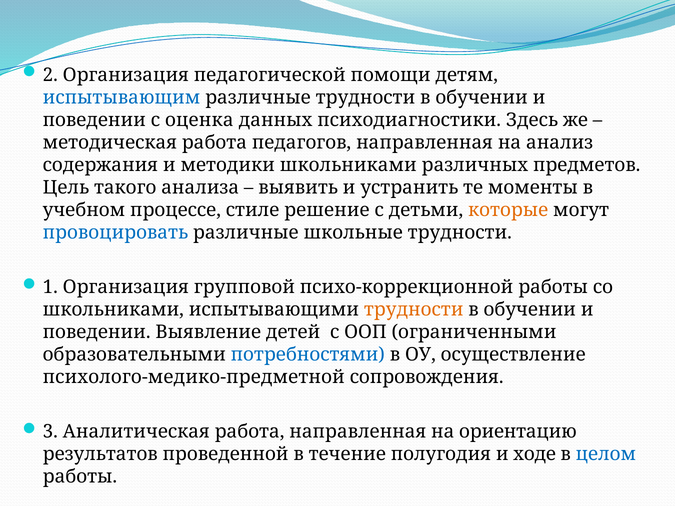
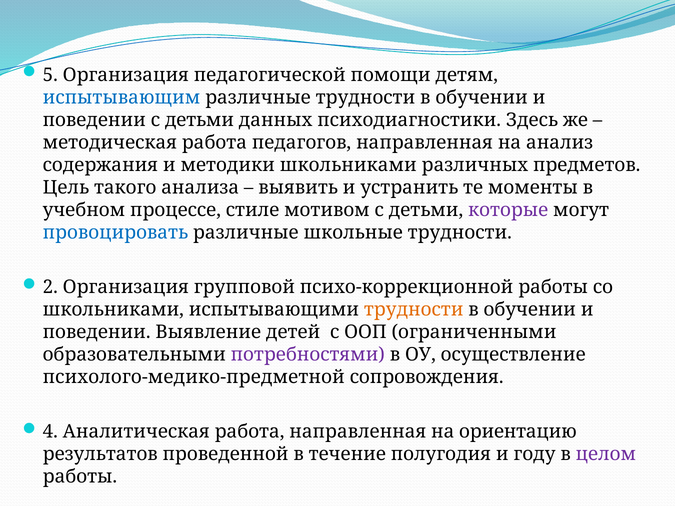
2: 2 -> 5 (50, 75)
поведении с оценка: оценка -> детьми (199, 120)
решение: решение -> мотивом (327, 210)
которые colour: orange -> purple (508, 210)
1: 1 -> 2 (50, 287)
потребностями colour: blue -> purple (308, 355)
3: 3 -> 4 (50, 432)
ходе: ходе -> году (534, 455)
целом colour: blue -> purple (606, 455)
